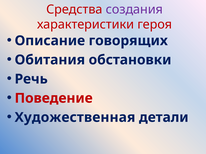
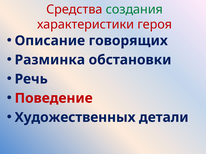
создания colour: purple -> green (134, 9)
Обитания: Обитания -> Разминка (50, 60)
Художественная: Художественная -> Художественных (75, 118)
